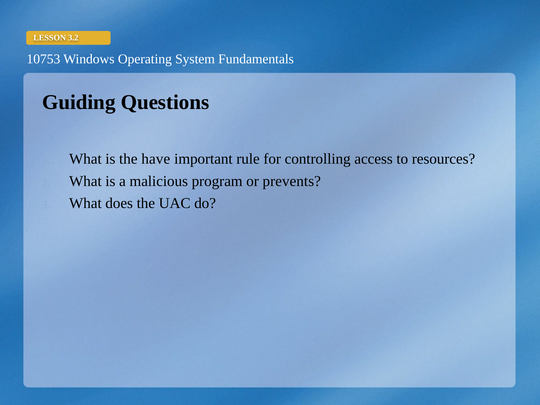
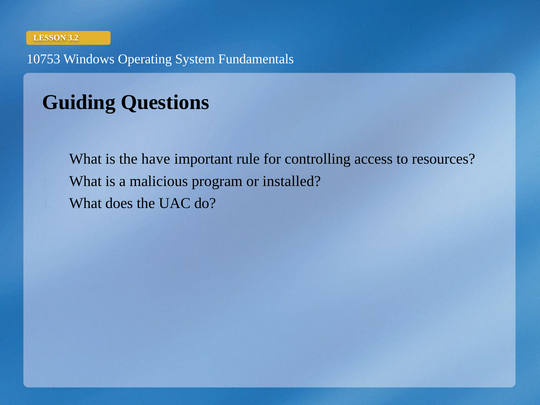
prevents: prevents -> installed (292, 181)
